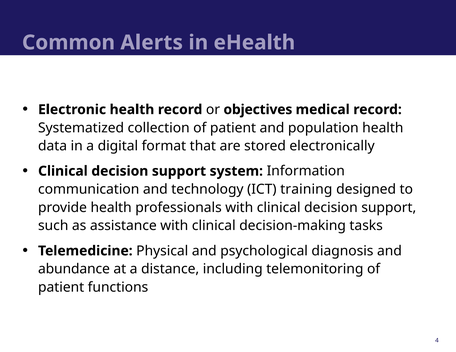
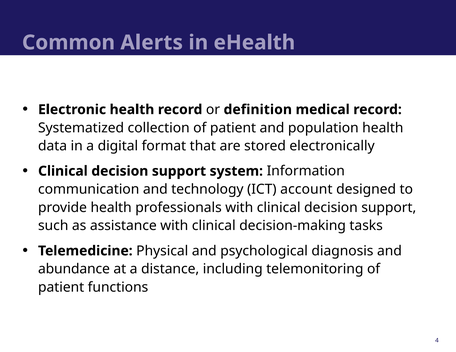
objectives: objectives -> definition (258, 110)
training: training -> account (306, 190)
